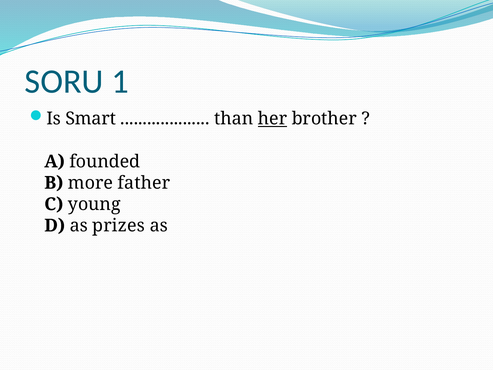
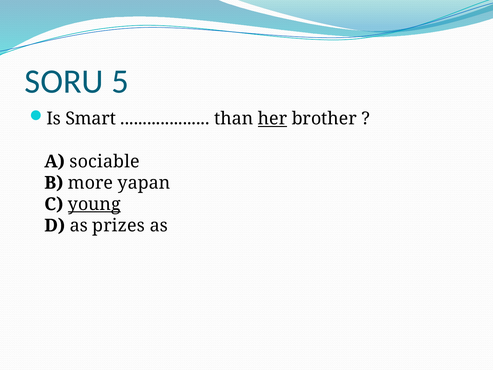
1: 1 -> 5 (120, 81)
founded: founded -> sociable (105, 161)
father: father -> yapan (144, 183)
young underline: none -> present (94, 204)
